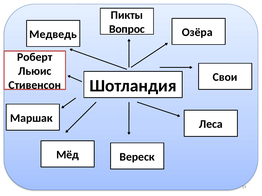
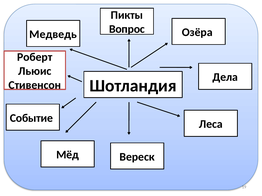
Свои: Свои -> Дела (225, 77)
Маршак: Маршак -> Событие (31, 118)
